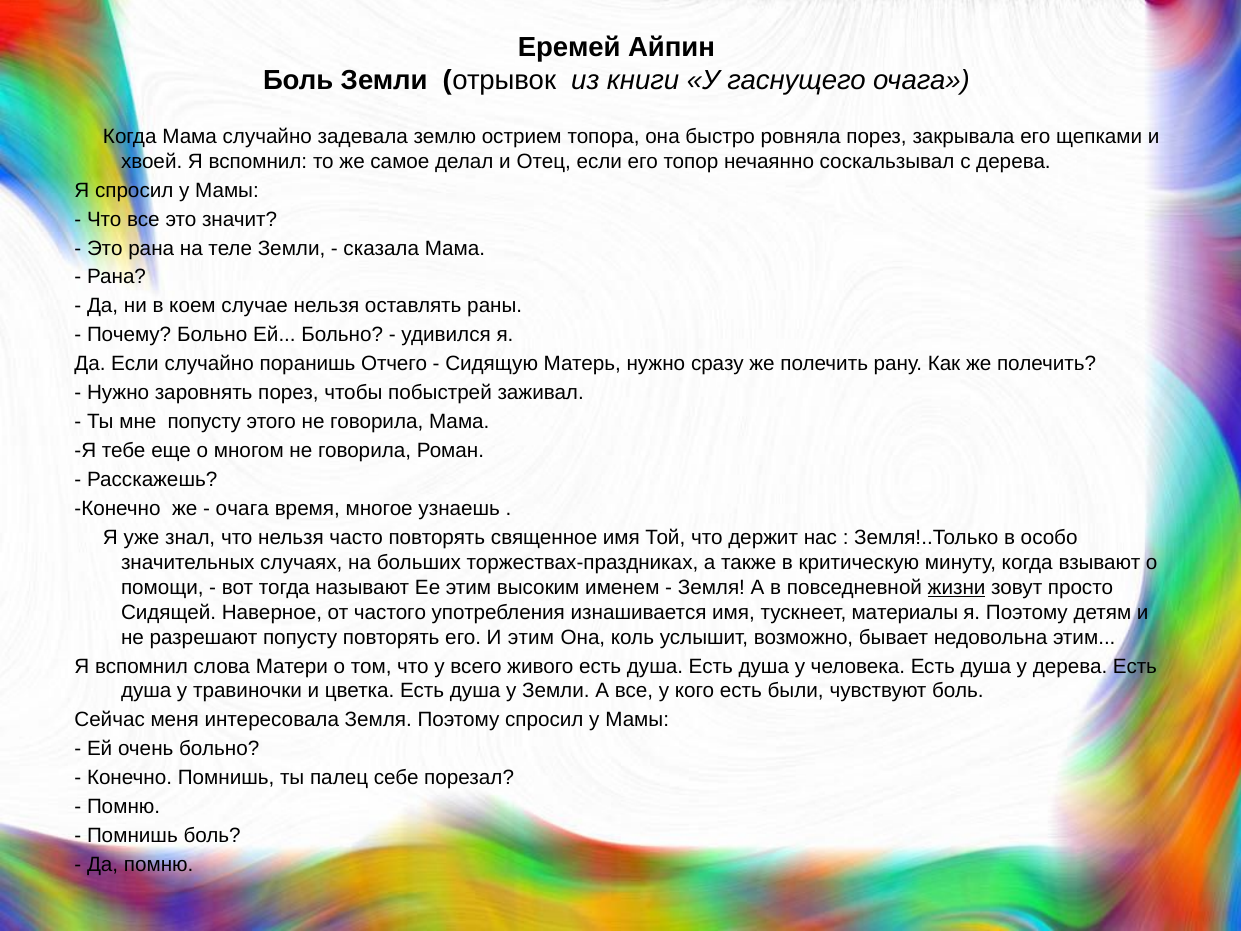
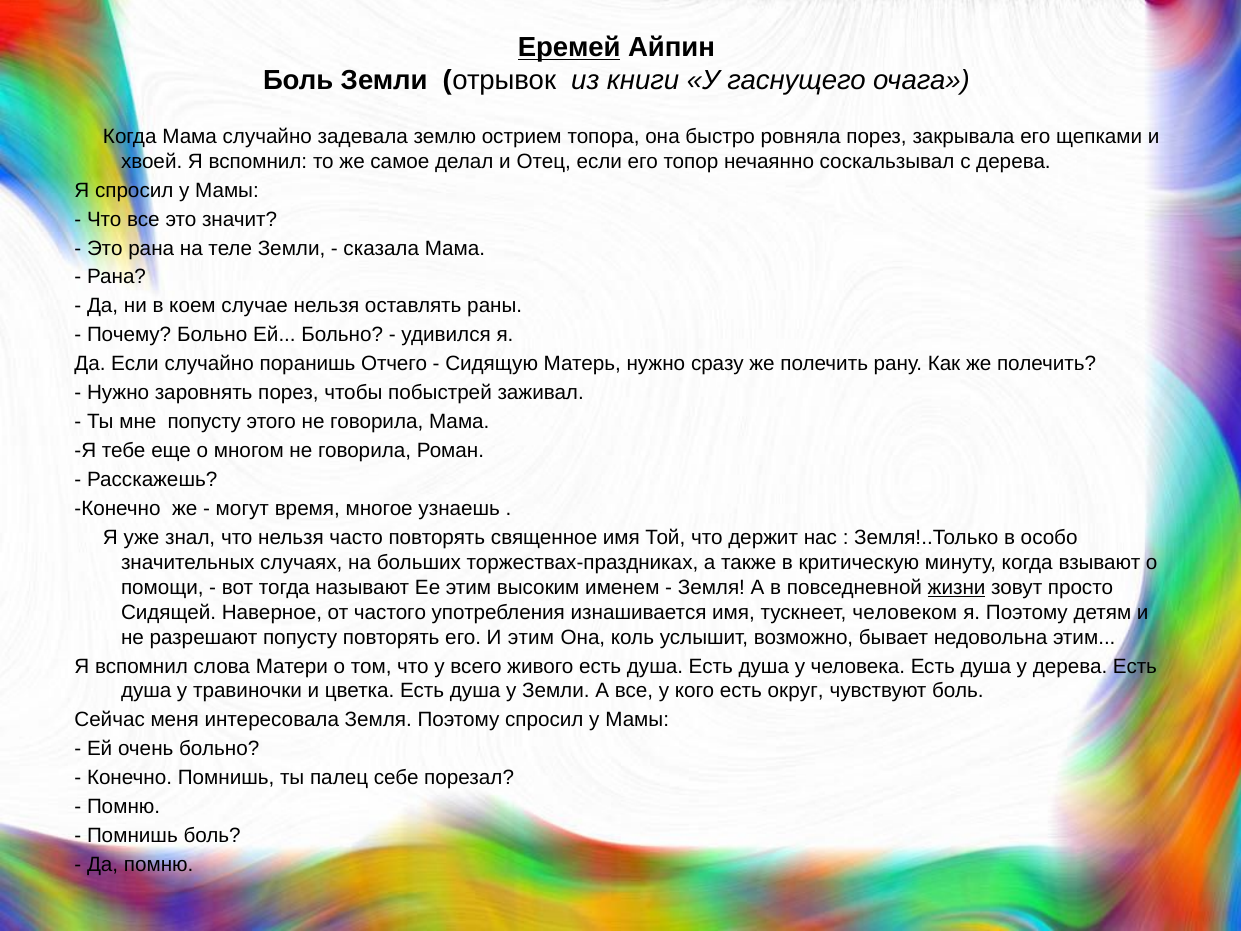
Еремей underline: none -> present (569, 48)
очага: очага -> могут (242, 509)
материалы: материалы -> человеком (905, 612)
были: были -> округ (796, 691)
